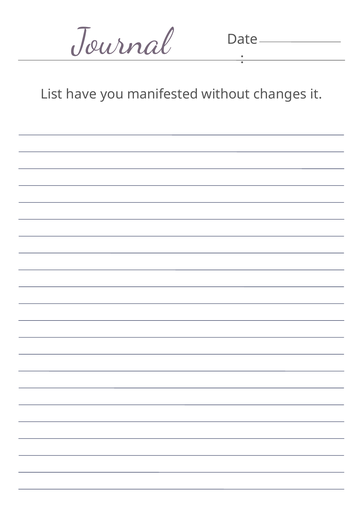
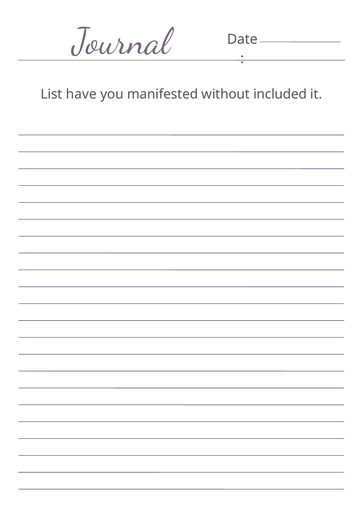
changes: changes -> included (280, 94)
